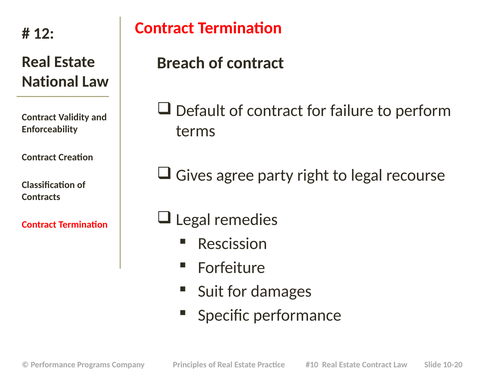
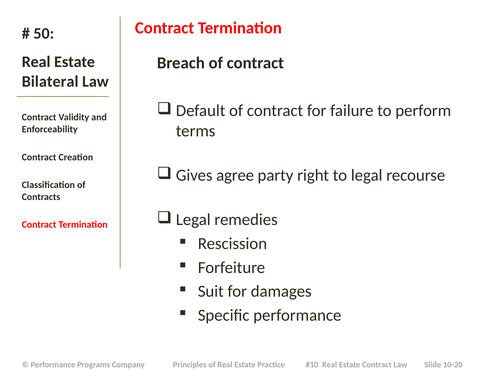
12: 12 -> 50 (44, 34)
National: National -> Bilateral (50, 81)
